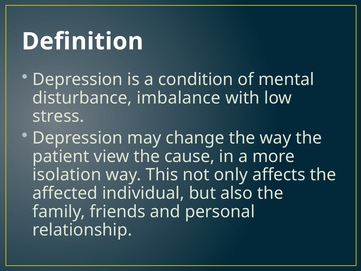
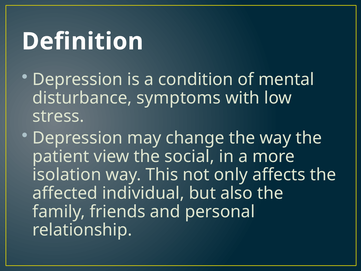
imbalance: imbalance -> symptoms (179, 98)
cause: cause -> social (189, 156)
